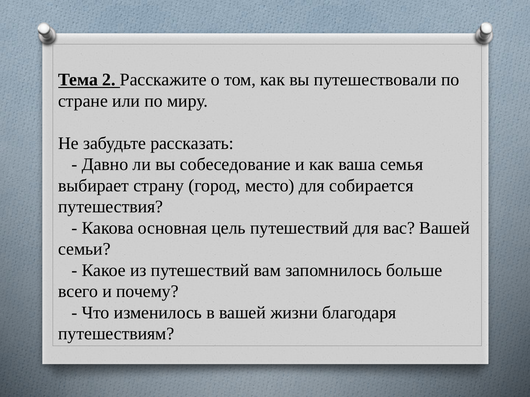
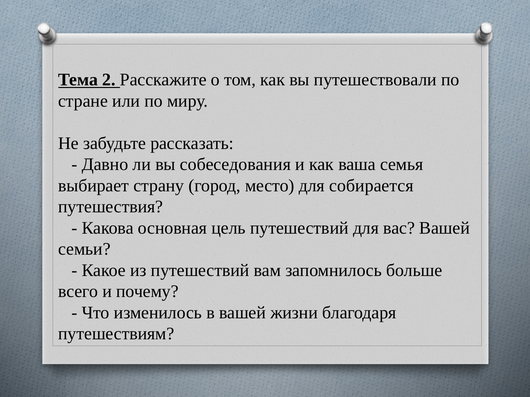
собеседование: собеседование -> собеседования (235, 165)
